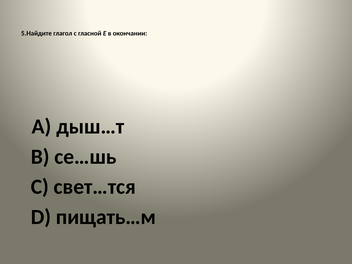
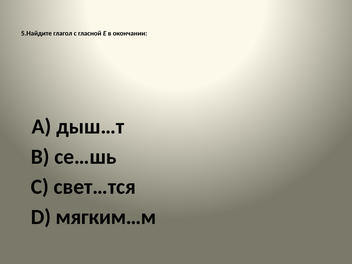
пищать…м: пищать…м -> мягким…м (106, 217)
